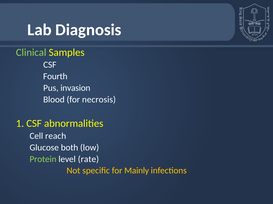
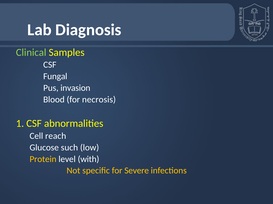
Fourth: Fourth -> Fungal (55, 77)
both: both -> such (69, 148)
Protein colour: light green -> yellow (43, 160)
rate: rate -> with (88, 160)
Mainly: Mainly -> Severe (137, 171)
